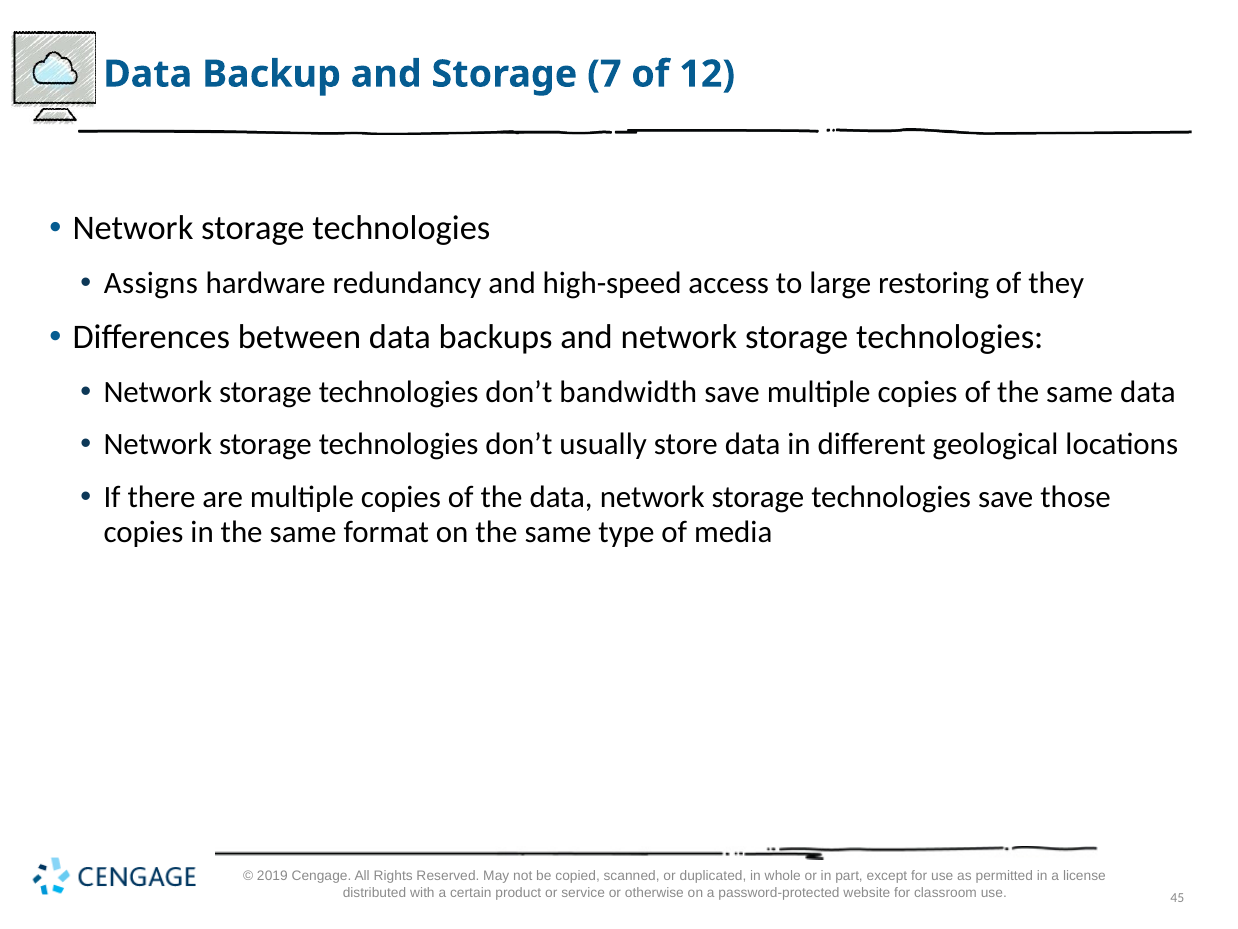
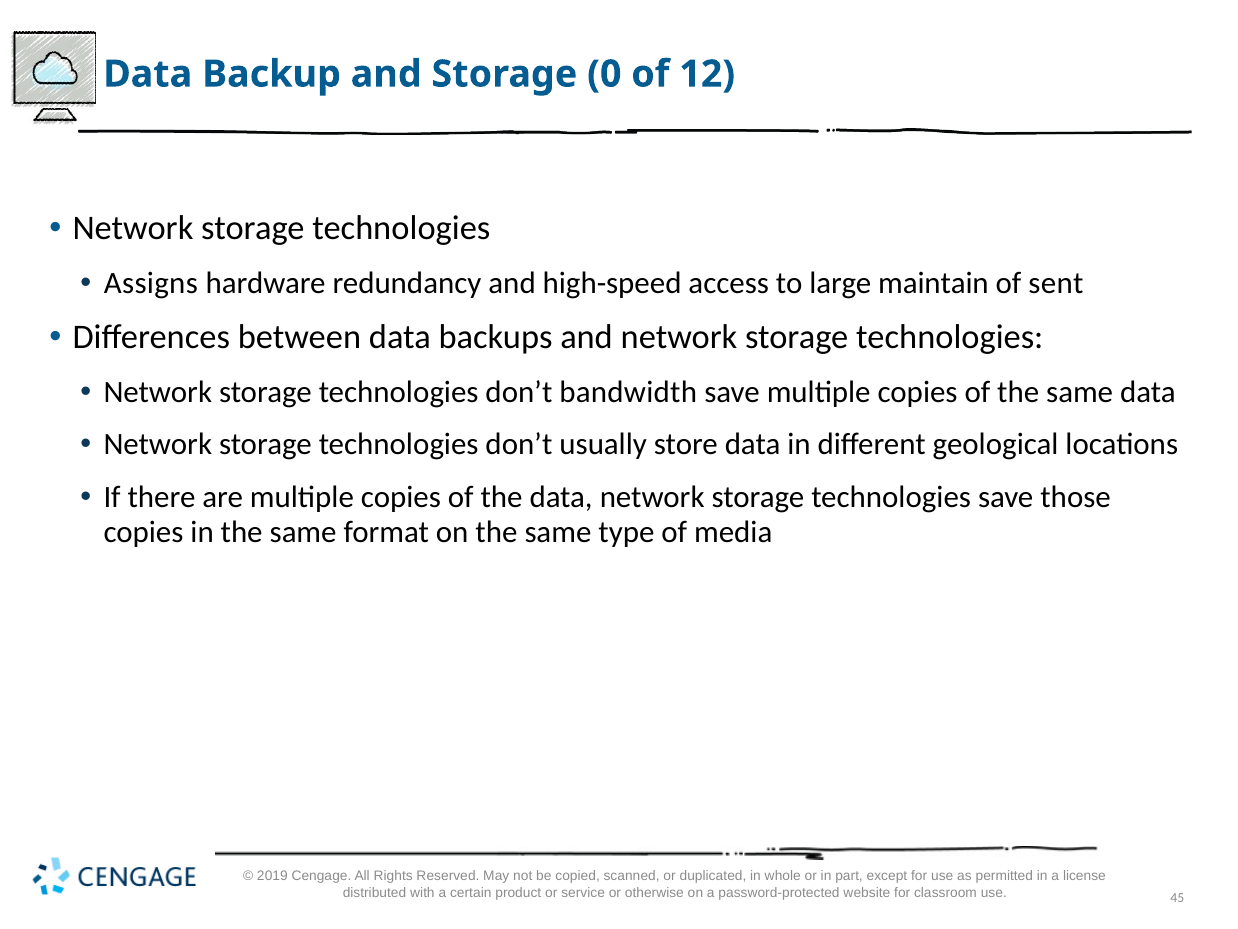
7: 7 -> 0 (604, 74)
restoring: restoring -> maintain (933, 283)
they: they -> sent (1056, 283)
